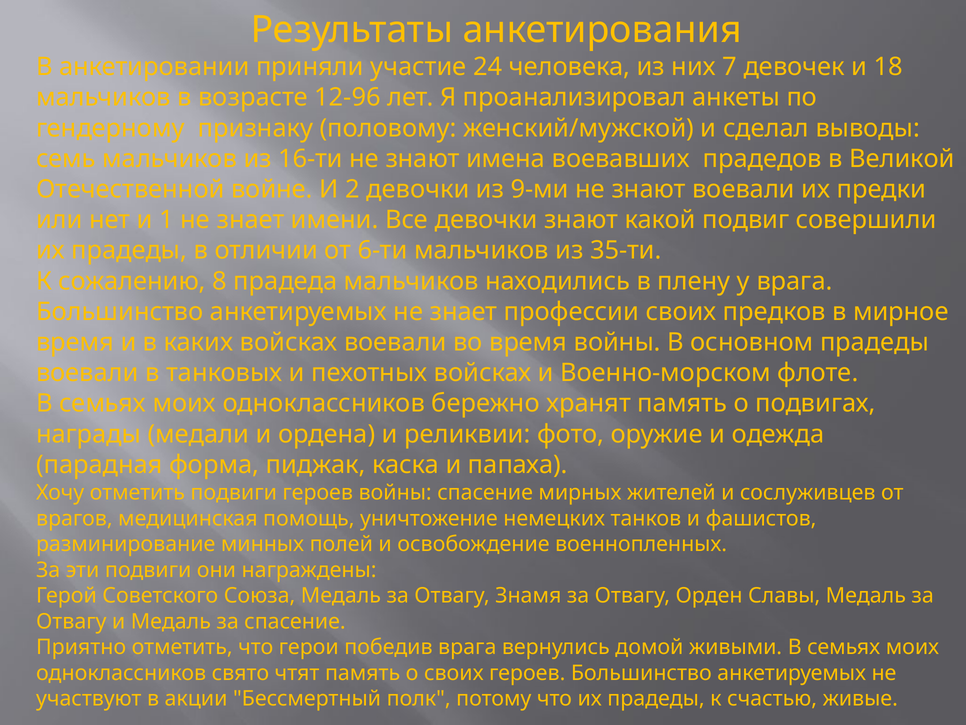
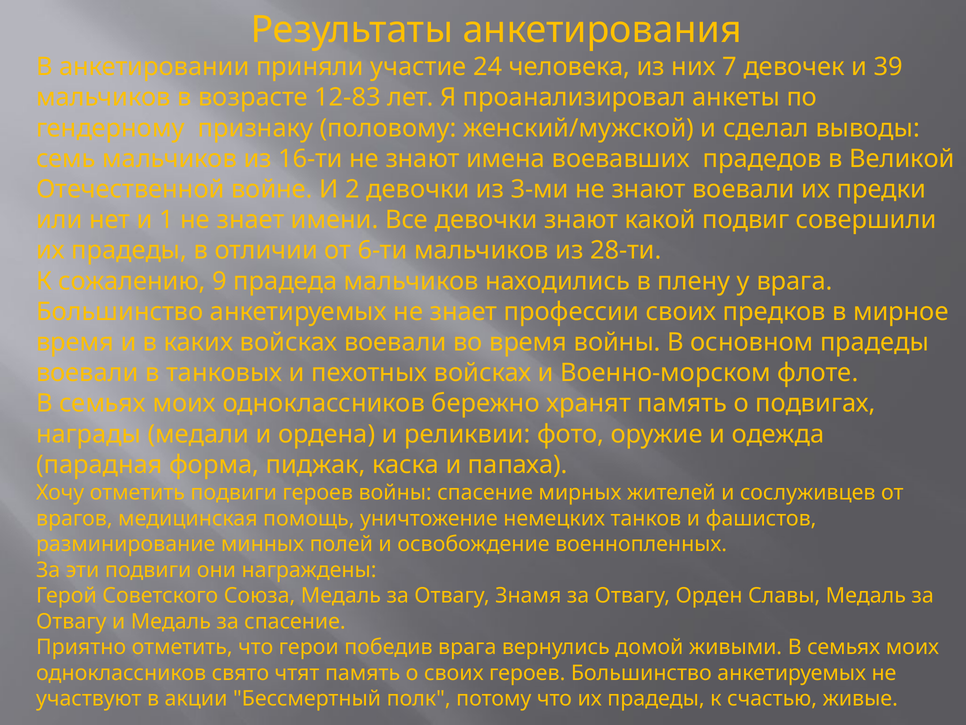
18: 18 -> 39 (888, 67)
12-96: 12-96 -> 12-83 (348, 98)
9-ми: 9-ми -> 3-ми (540, 189)
35-ти: 35-ти -> 28-ти (626, 250)
8: 8 -> 9 (220, 281)
